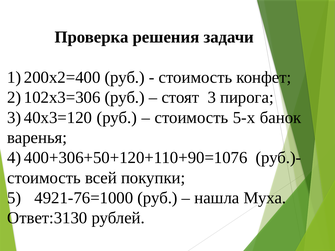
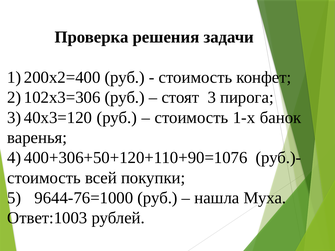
5-х: 5-х -> 1-х (244, 118)
4921-76=1000: 4921-76=1000 -> 9644-76=1000 (84, 198)
Ответ:3130: Ответ:3130 -> Ответ:1003 (47, 218)
